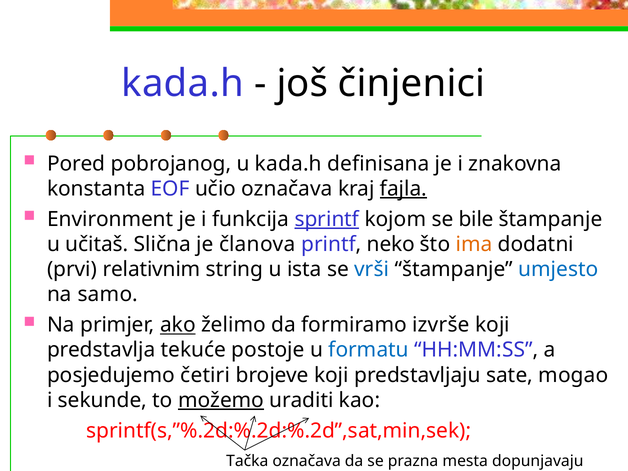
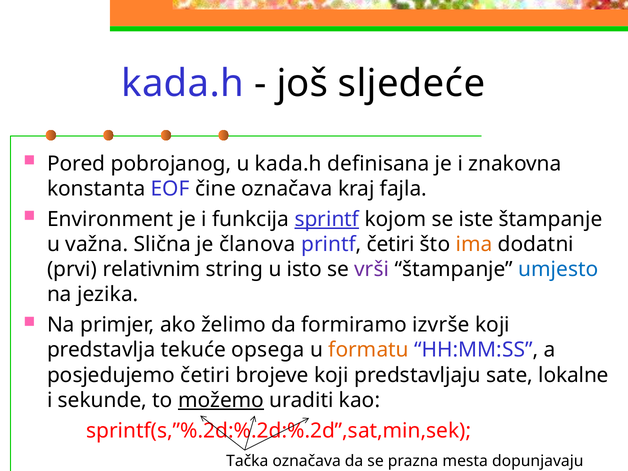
činjenici: činjenici -> sljedeće (412, 84)
učio: učio -> čine (215, 189)
fajla underline: present -> none (404, 189)
bile: bile -> iste (476, 219)
učitaš: učitaš -> važna (97, 244)
printf neko: neko -> četiri (391, 244)
ista: ista -> isto (304, 269)
vrši colour: blue -> purple (372, 269)
samo: samo -> jezika (108, 295)
ako underline: present -> none (178, 325)
postoje: postoje -> opsega (268, 350)
formatu colour: blue -> orange (369, 350)
mogao: mogao -> lokalne (574, 375)
